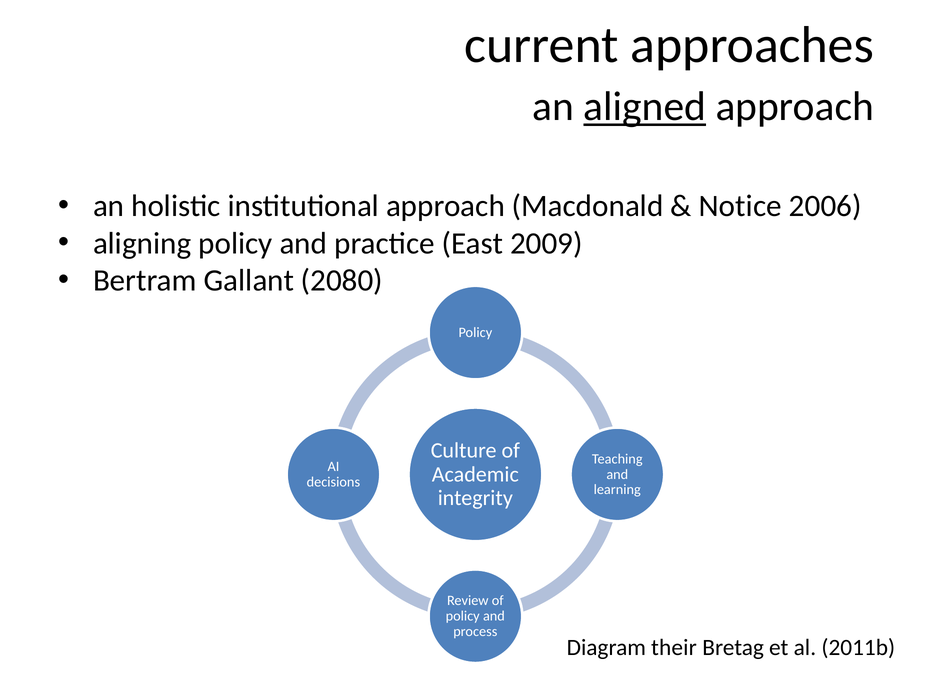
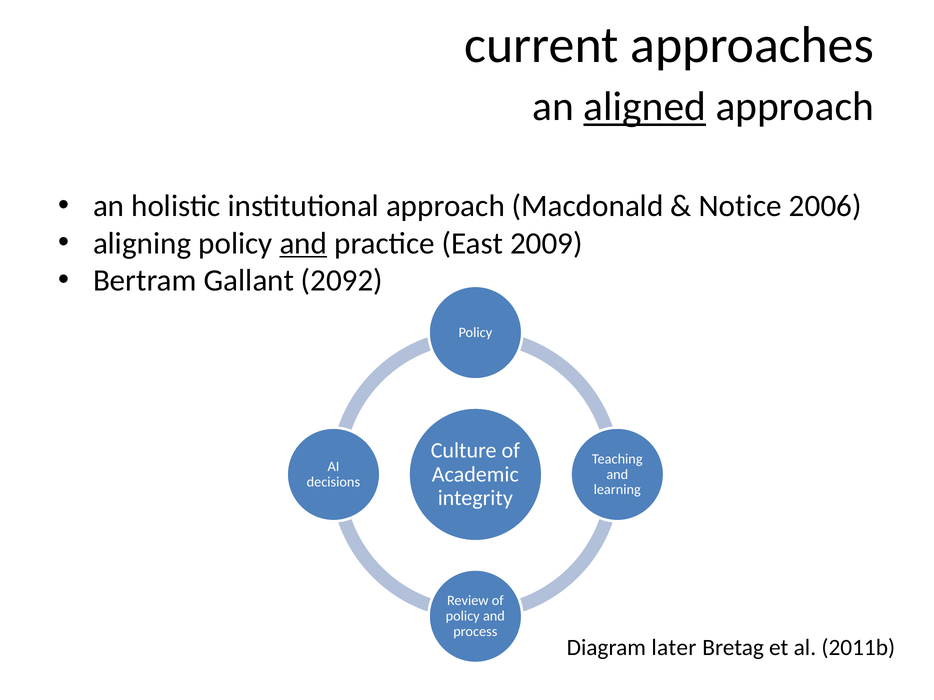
and underline: none -> present (303, 244)
2080: 2080 -> 2092 (342, 281)
their: their -> later (674, 648)
